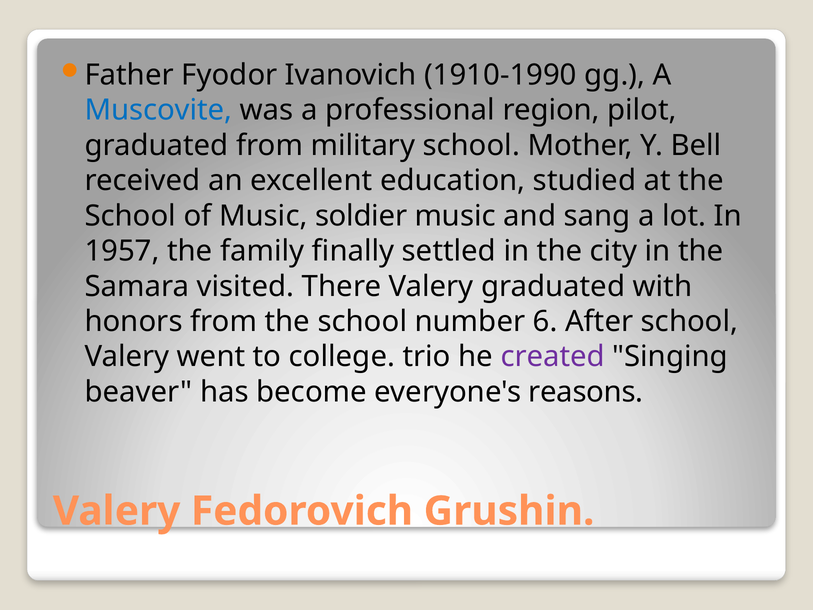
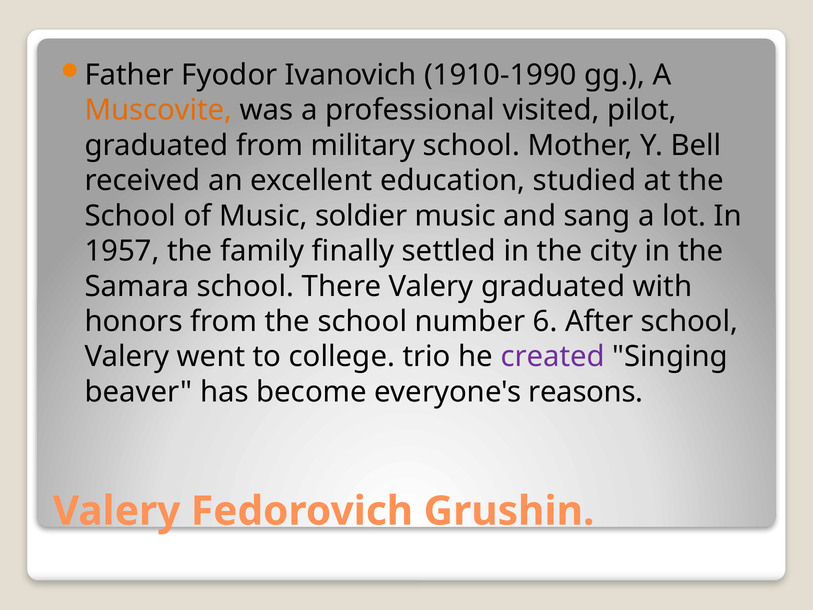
Muscovite colour: blue -> orange (158, 110)
region: region -> visited (551, 110)
Samara visited: visited -> school (245, 286)
